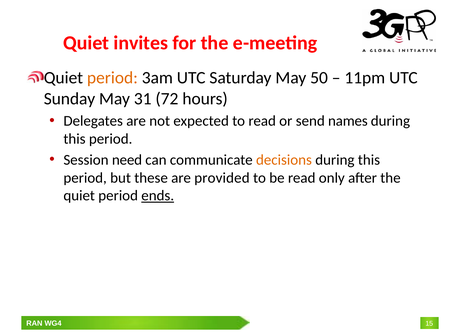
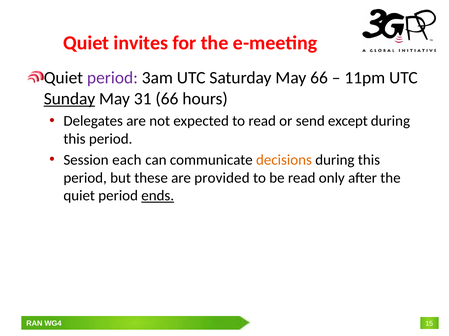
period colour: orange -> purple (112, 78)
May 50: 50 -> 66 (319, 78)
Sunday underline: none -> present (70, 99)
31 72: 72 -> 66 (167, 99)
names: names -> except (348, 121)
need: need -> each (127, 160)
